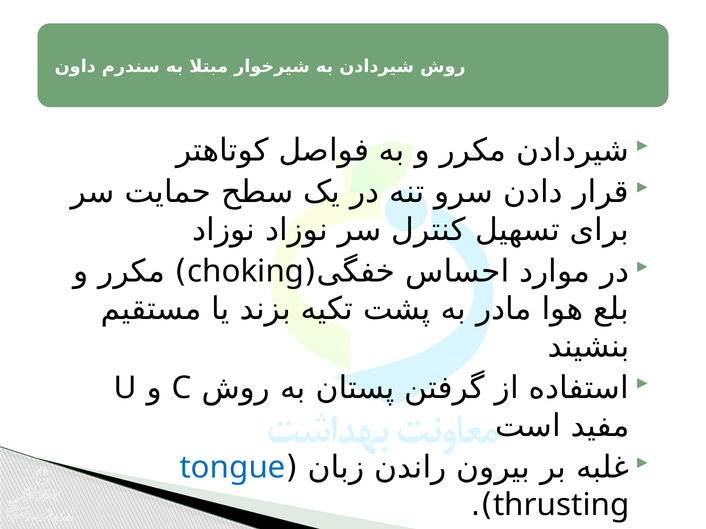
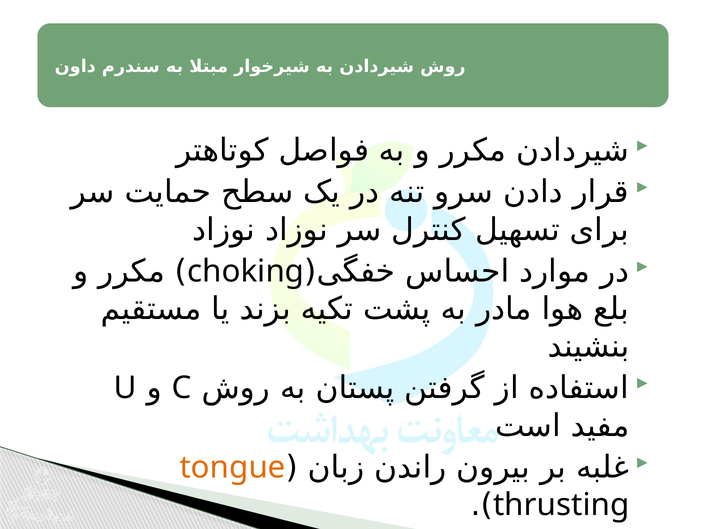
tongue colour: blue -> orange (233, 468)
